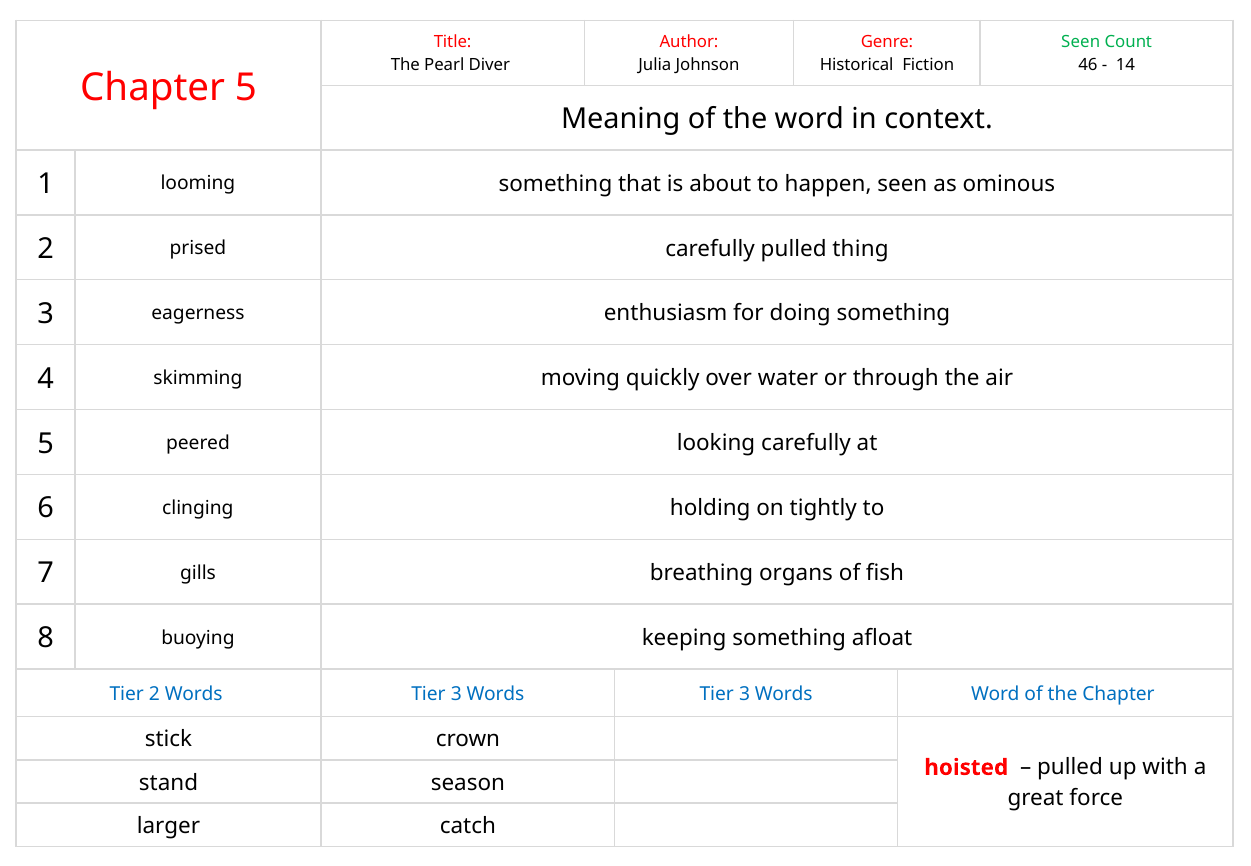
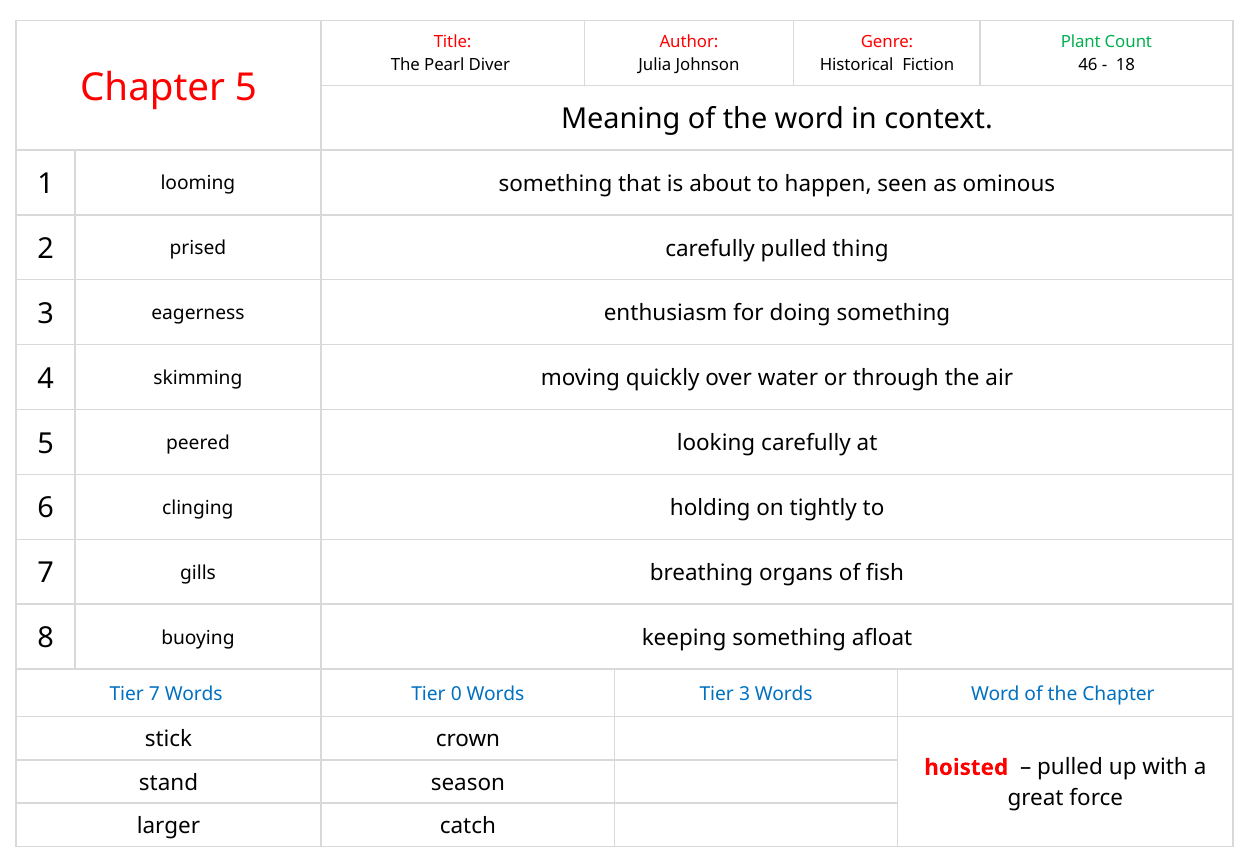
Seen: Seen -> Plant (1081, 42)
14: 14 -> 18 (1125, 65)
Tier 2: 2 -> 7 (154, 694)
3: 3 -> 0 (456, 694)
